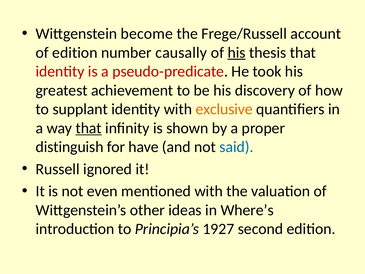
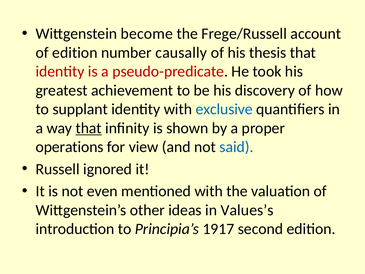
his underline: present -> none (237, 53)
exclusive colour: orange -> blue (224, 109)
distinguish: distinguish -> operations (70, 147)
have: have -> view (144, 147)
Where’s: Where’s -> Values’s (247, 210)
1927: 1927 -> 1917 (218, 229)
